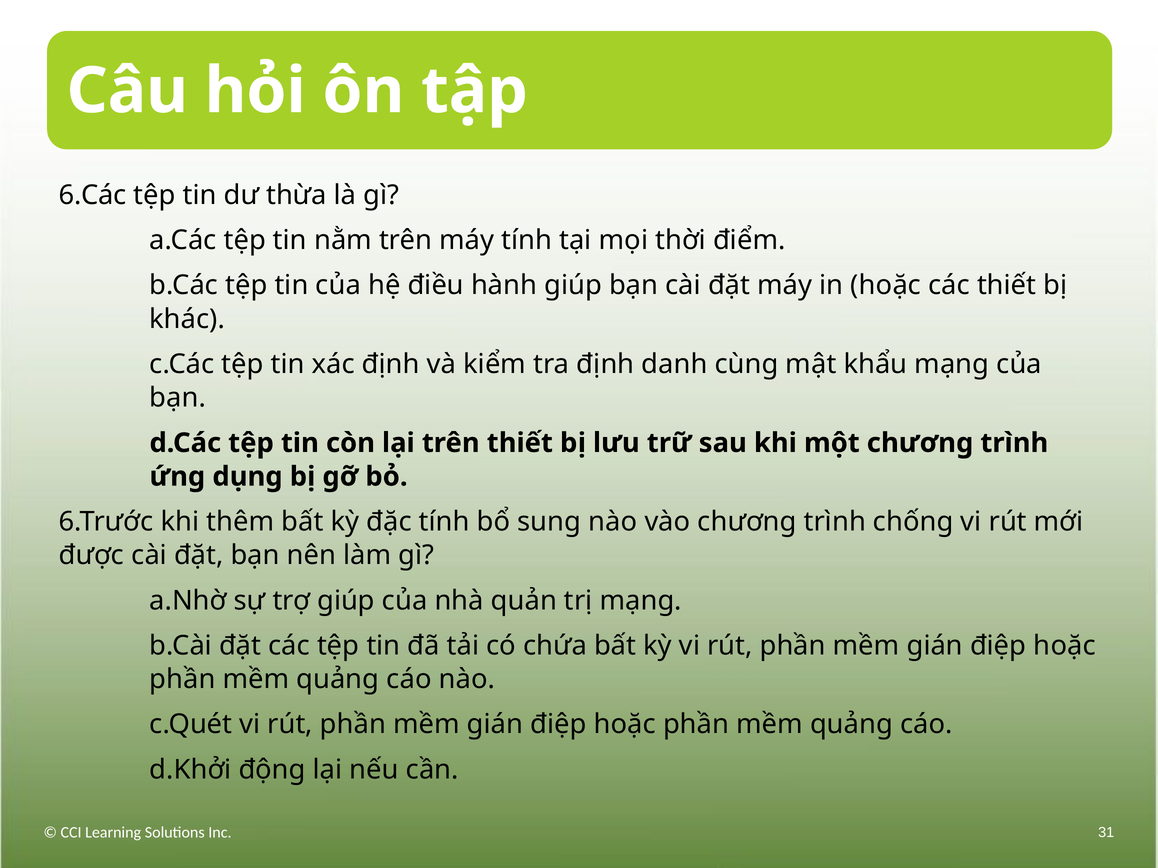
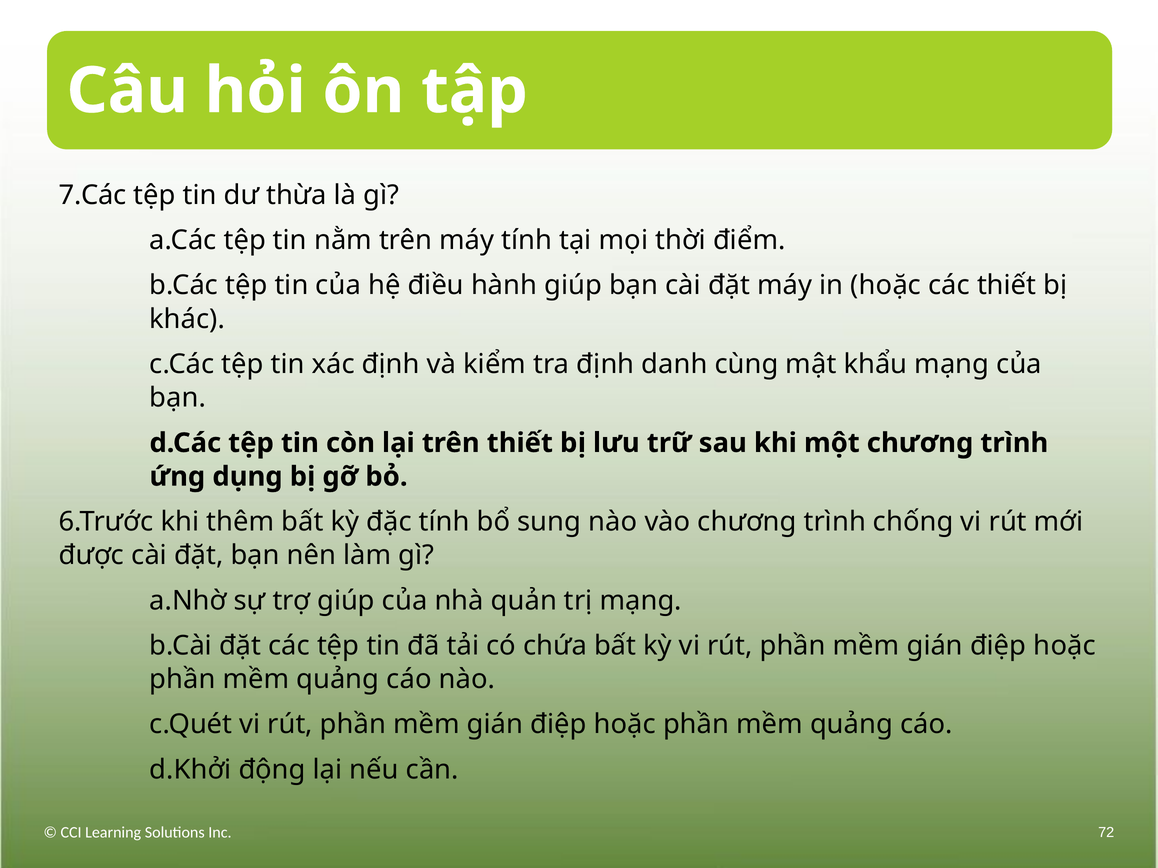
6.Các: 6.Các -> 7.Các (93, 195)
31: 31 -> 72 (1106, 833)
